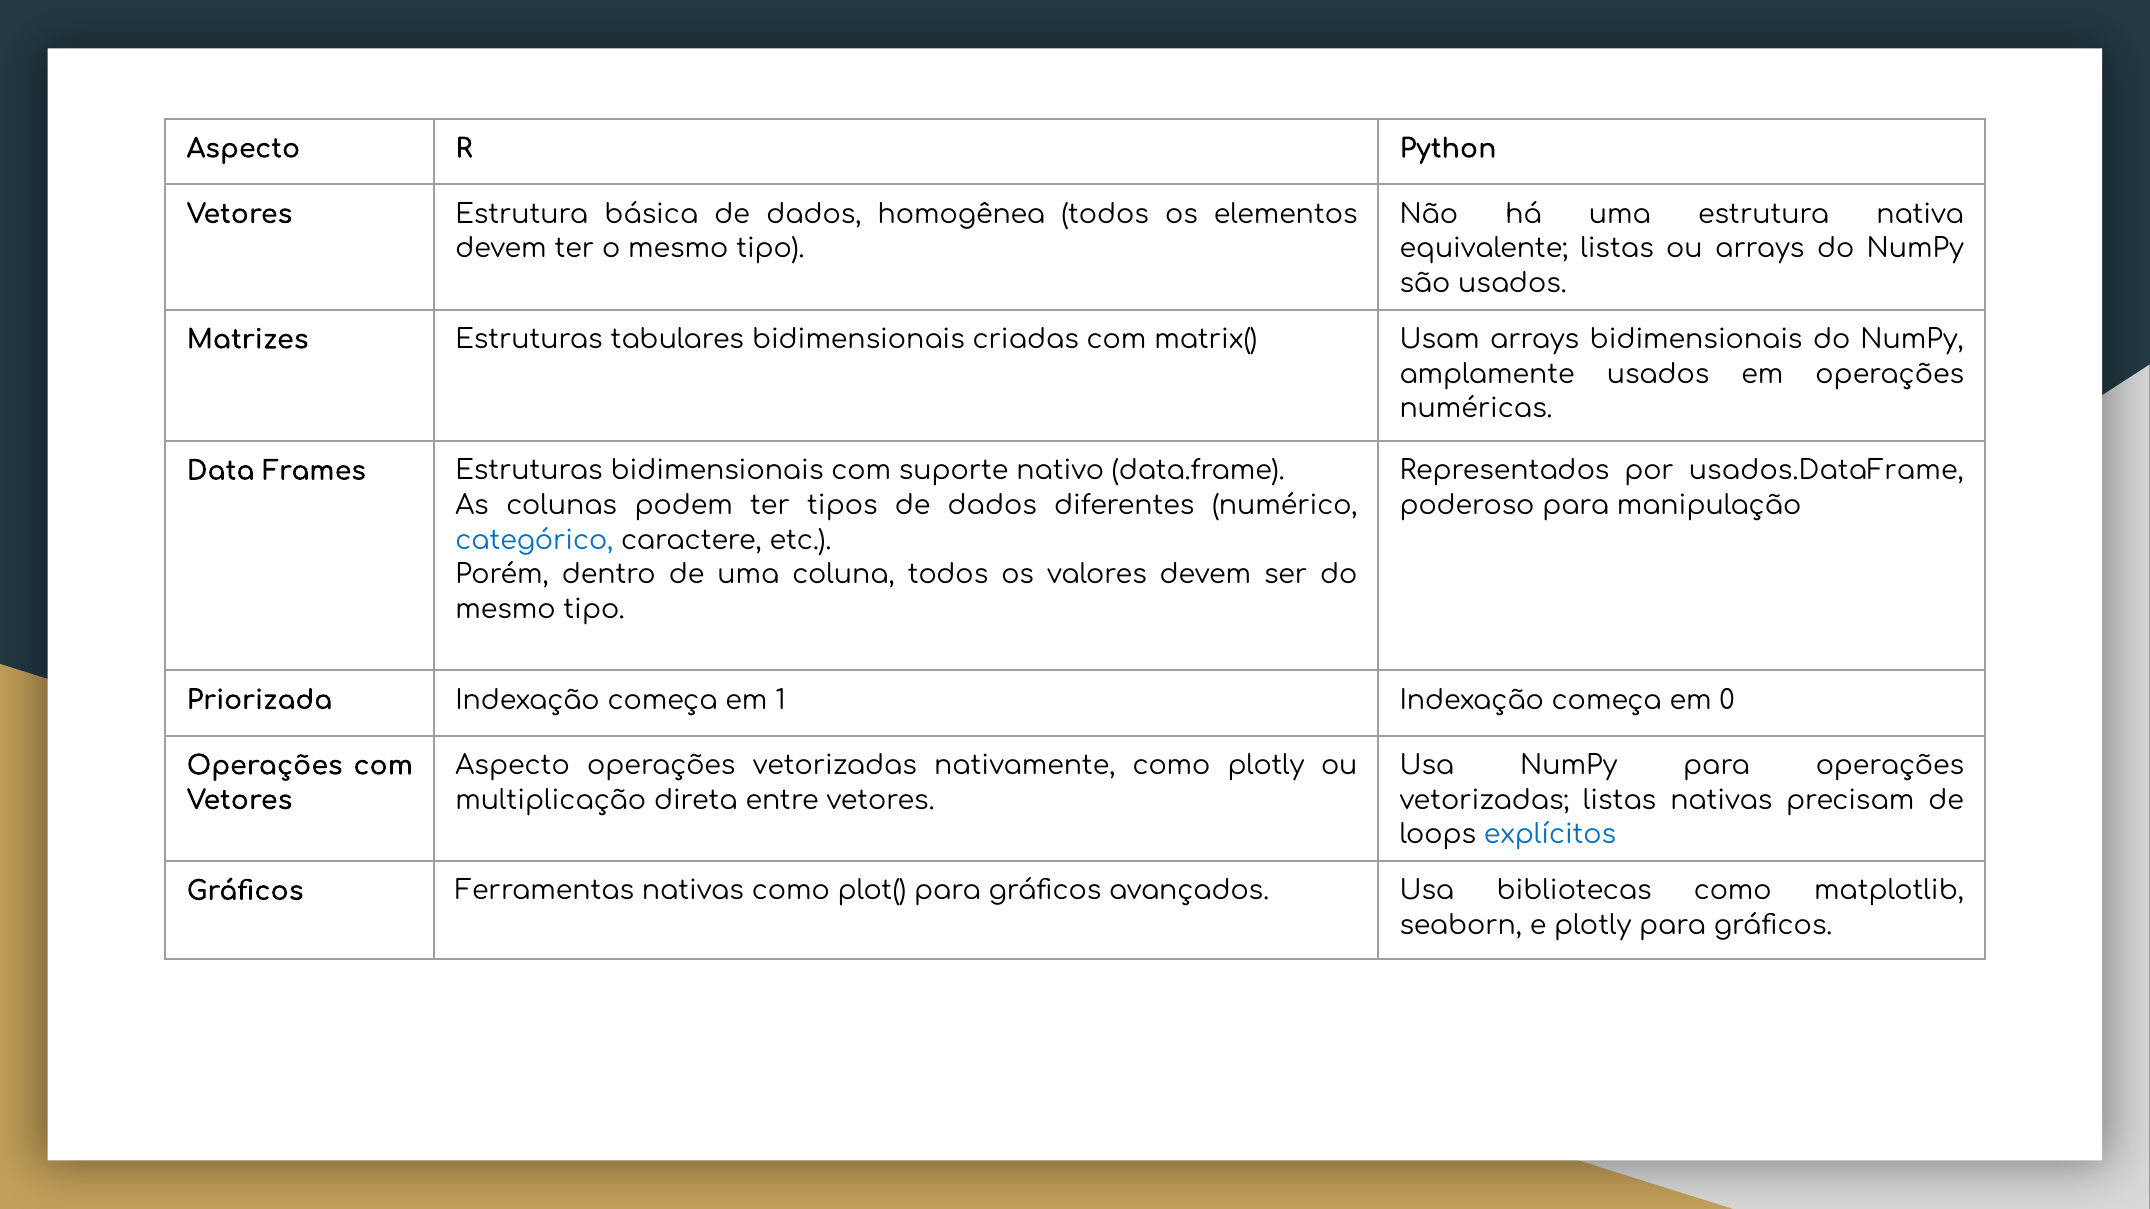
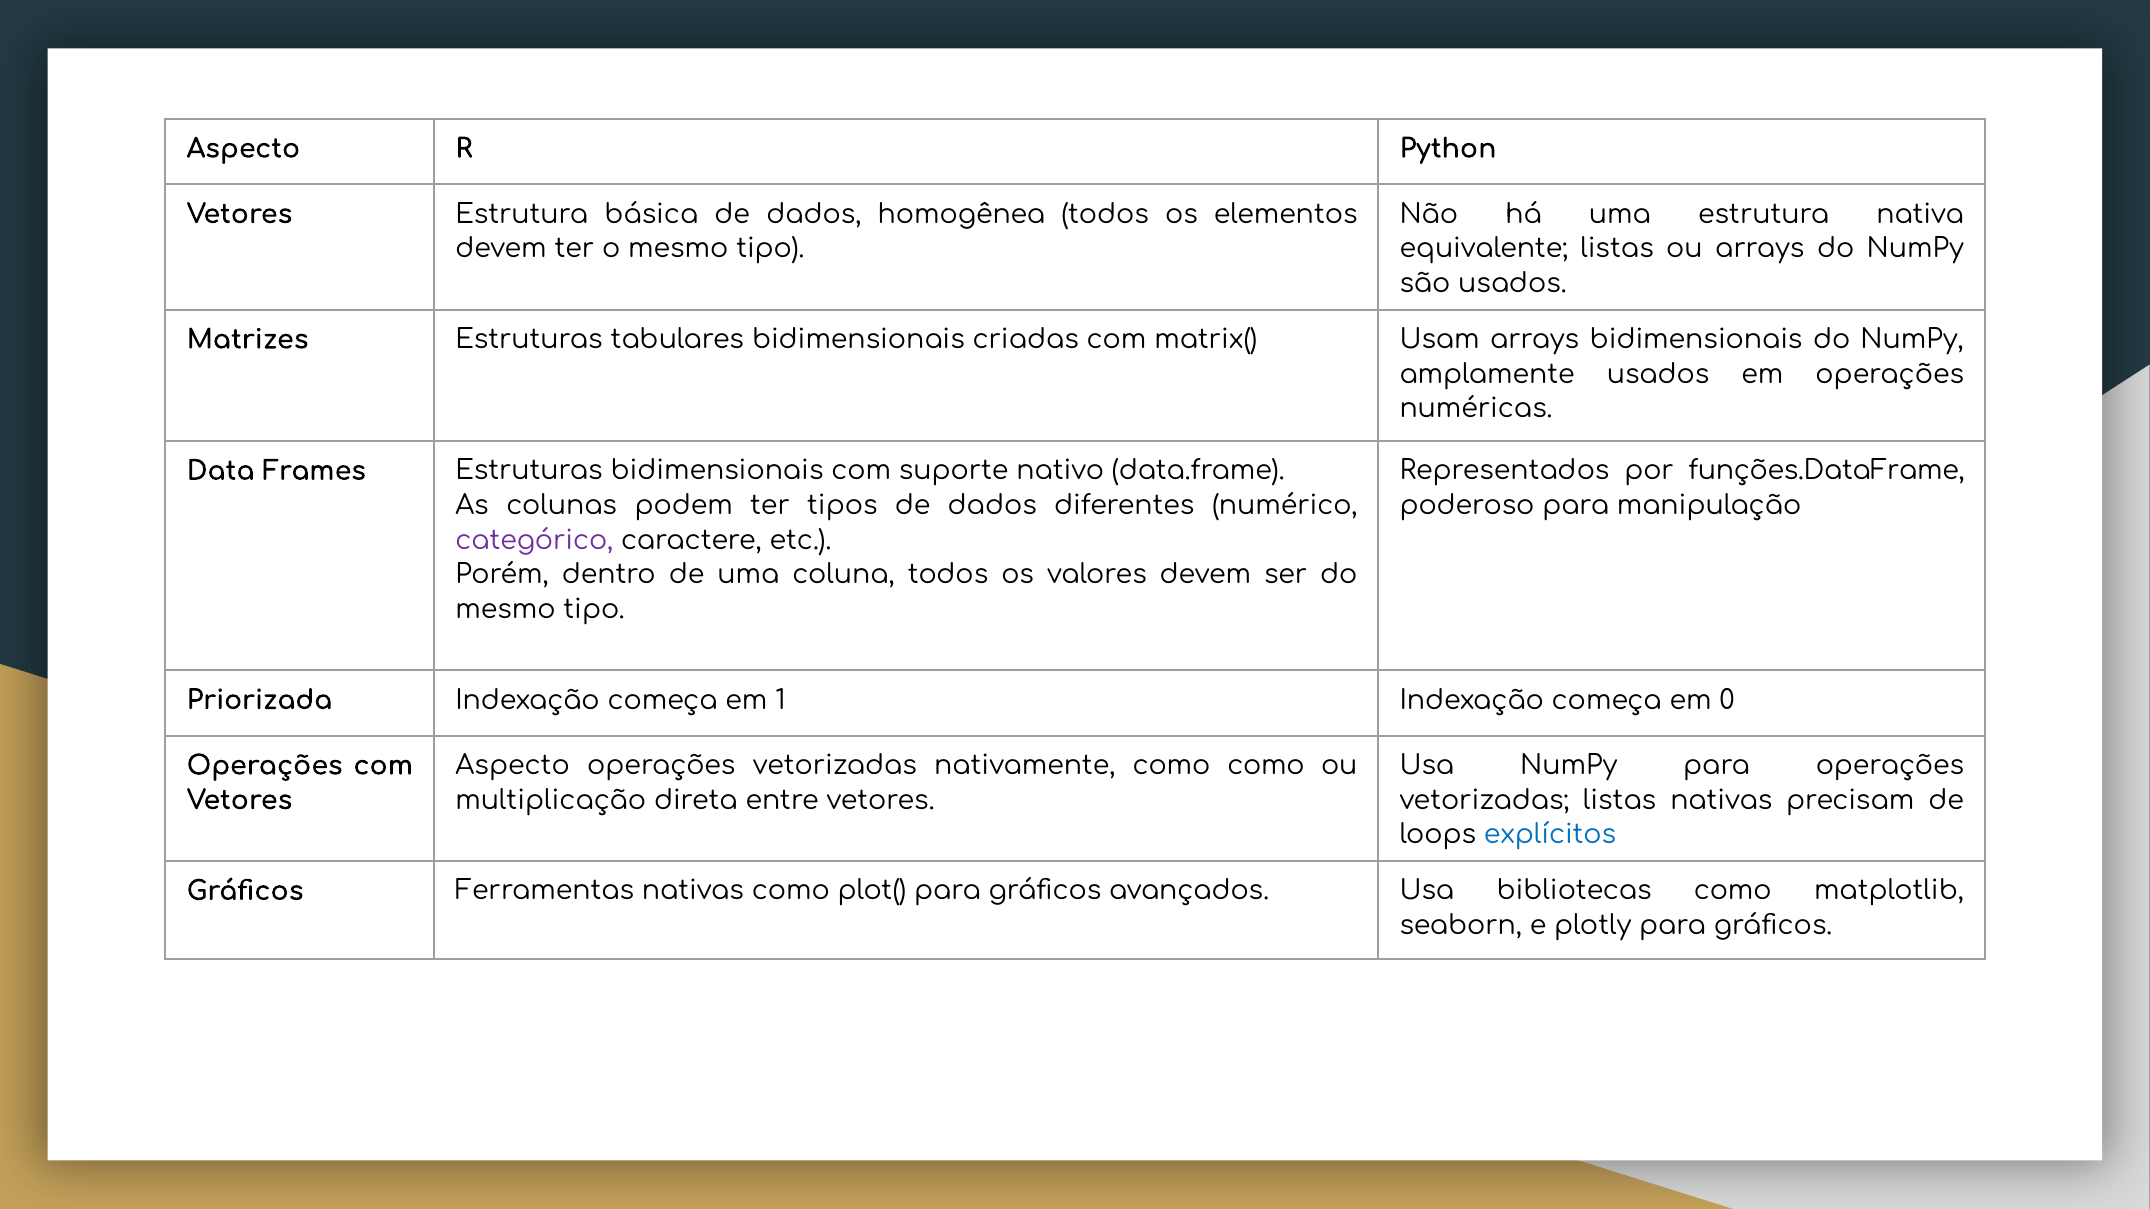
usados.DataFrame: usados.DataFrame -> funções.DataFrame (1827, 471)
categórico colour: blue -> purple (534, 540)
como plotly: plotly -> como (1266, 766)
